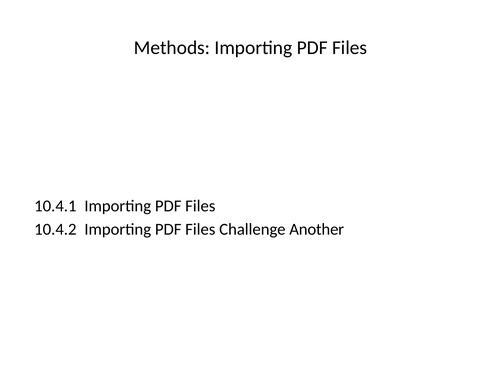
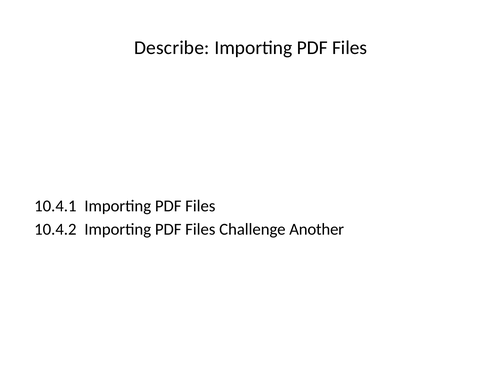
Methods: Methods -> Describe (172, 48)
